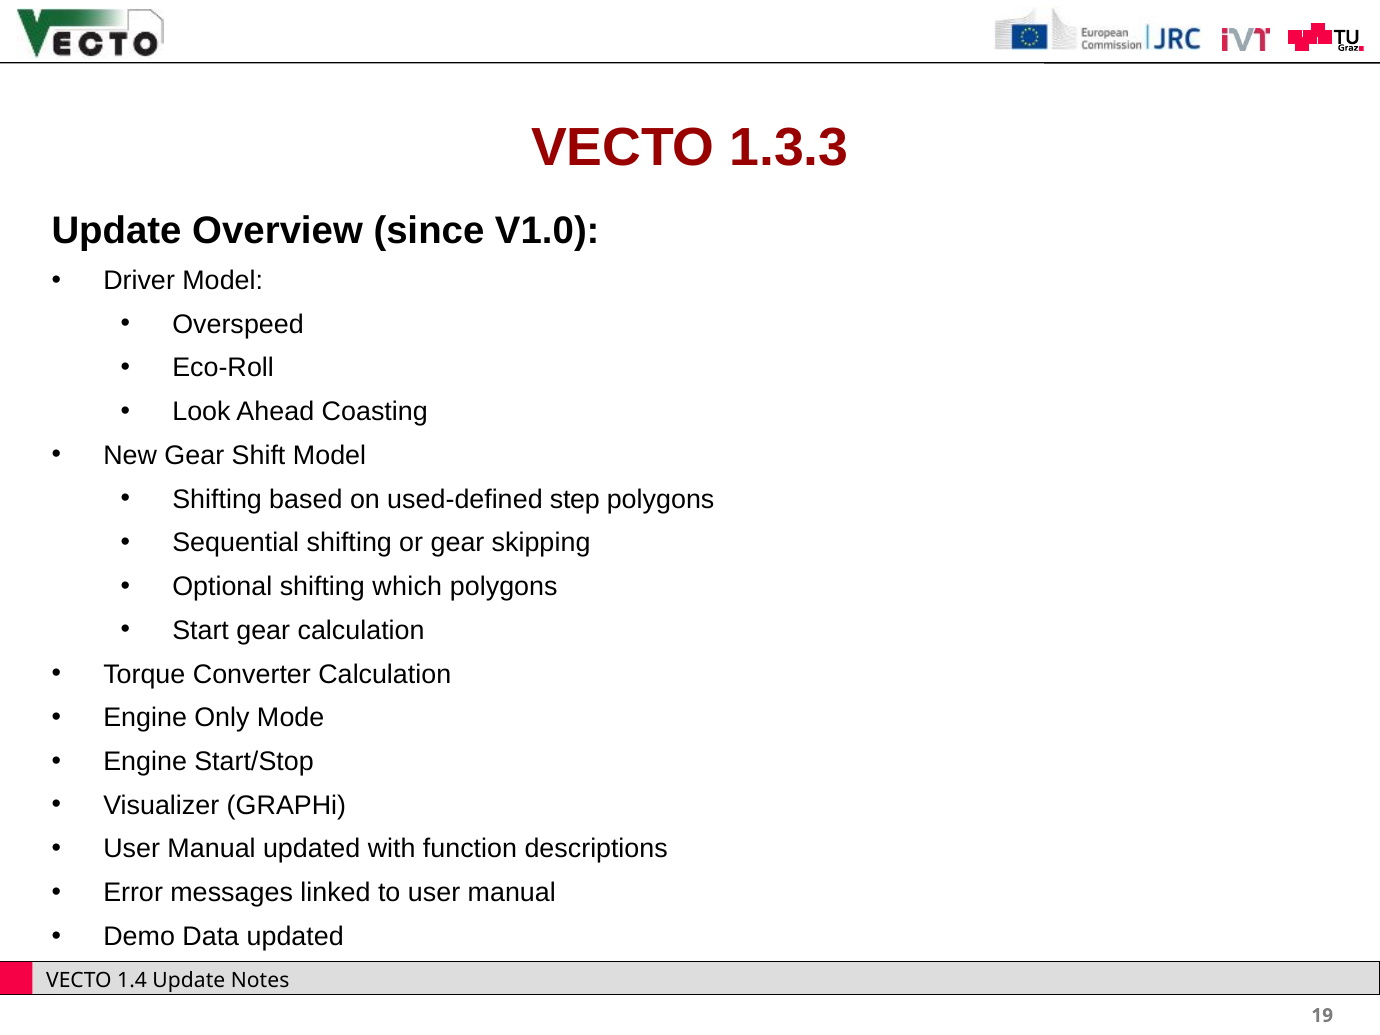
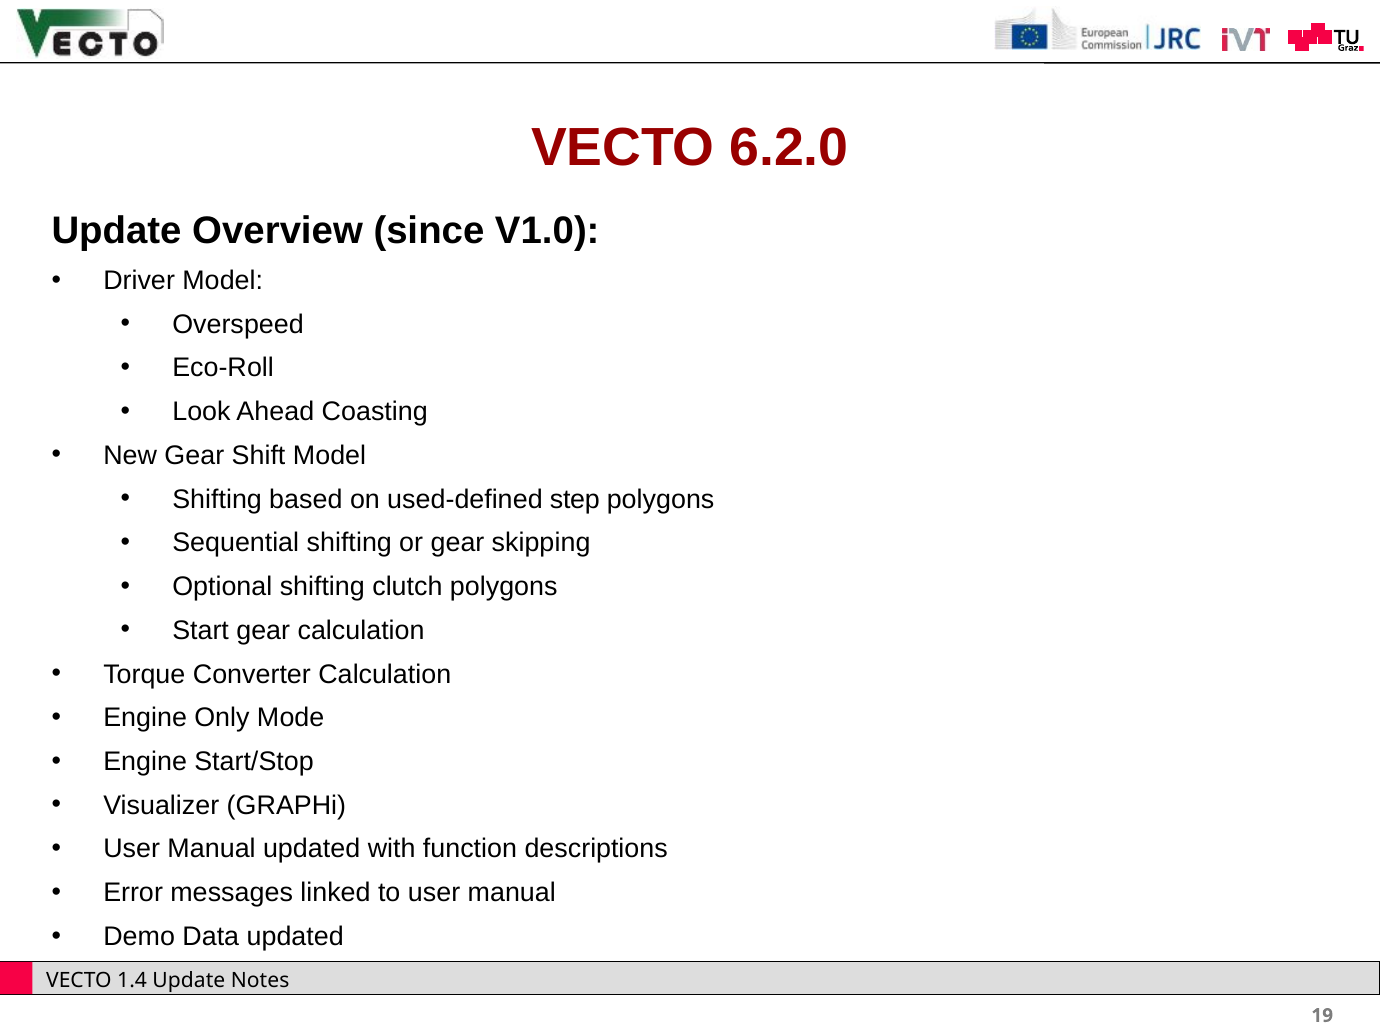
1.3.3: 1.3.3 -> 6.2.0 (789, 147)
which: which -> clutch (407, 587)
